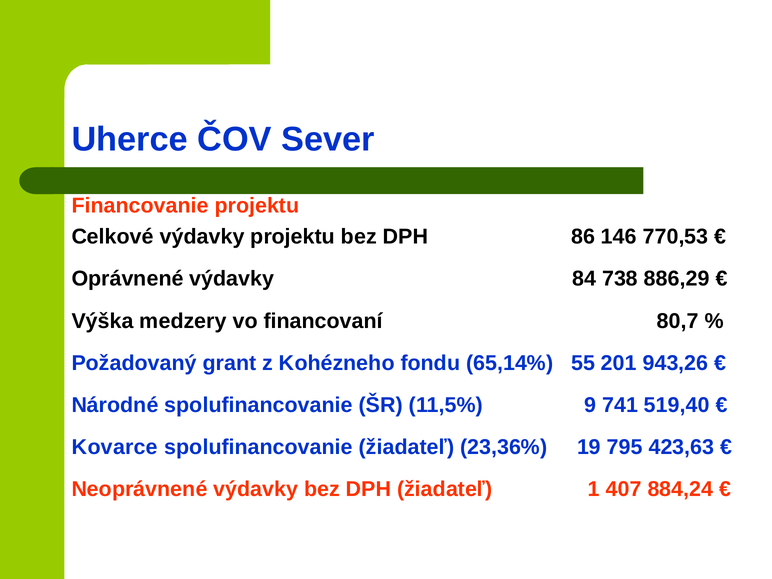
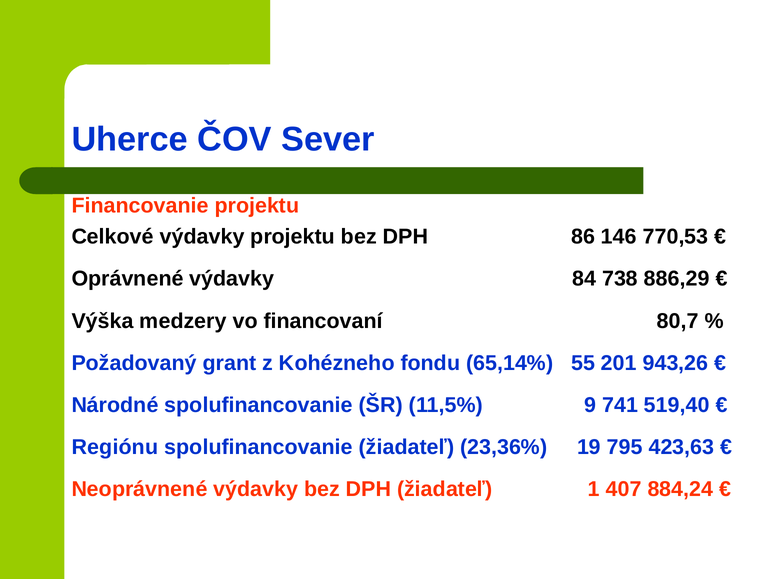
Kovarce: Kovarce -> Regiónu (115, 447)
